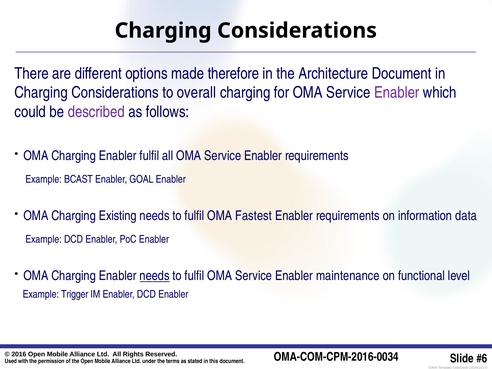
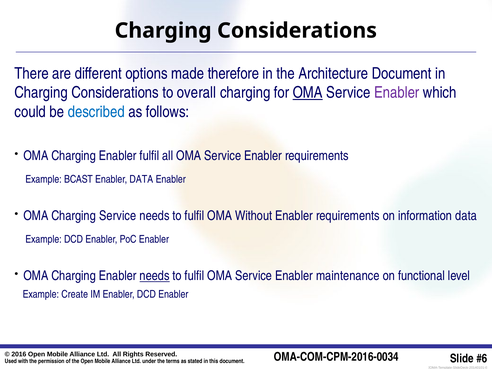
OMA underline: none -> present (308, 93)
described colour: purple -> blue (96, 112)
Enabler GOAL: GOAL -> DATA (141, 179)
Charging Existing: Existing -> Service (118, 216)
Fastest: Fastest -> Without (254, 216)
Trigger: Trigger -> Create (75, 294)
